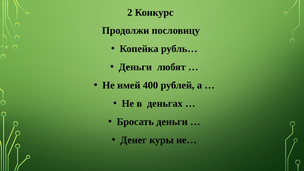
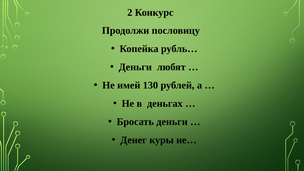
400: 400 -> 130 (150, 85)
